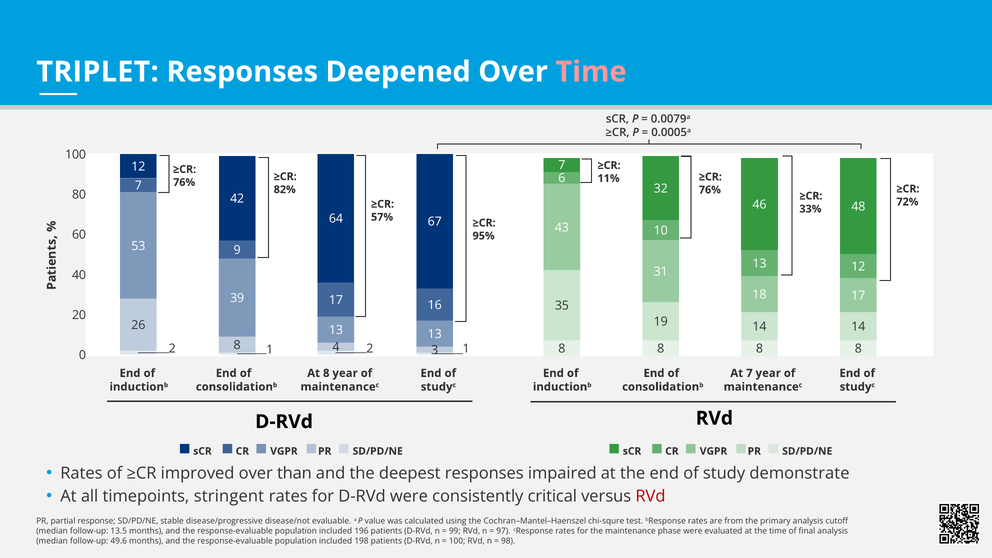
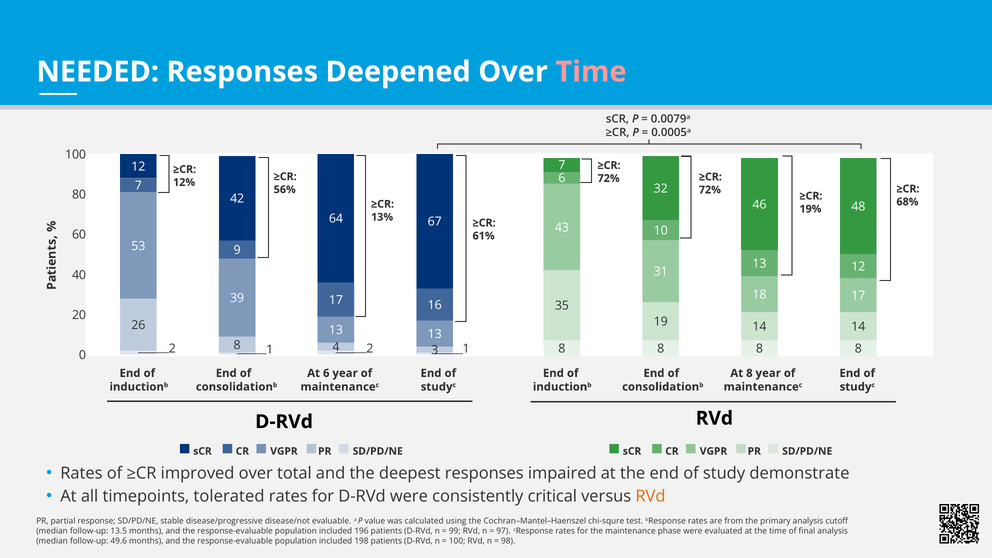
TRIPLET: TRIPLET -> NEEDED (98, 72)
11%: 11% -> 72% (609, 178)
76%: 76% -> 12% (184, 182)
82%: 82% -> 56% (285, 190)
76%: 76% -> 72% (710, 190)
72%: 72% -> 68% (907, 202)
33%: 33% -> 19% (810, 209)
57%: 57% -> 13% (382, 217)
95%: 95% -> 61% (484, 236)
At 8: 8 -> 6 (326, 373)
At 7: 7 -> 8 (749, 373)
than: than -> total (294, 473)
stringent: stringent -> tolerated (229, 496)
RVd colour: red -> orange (650, 496)
